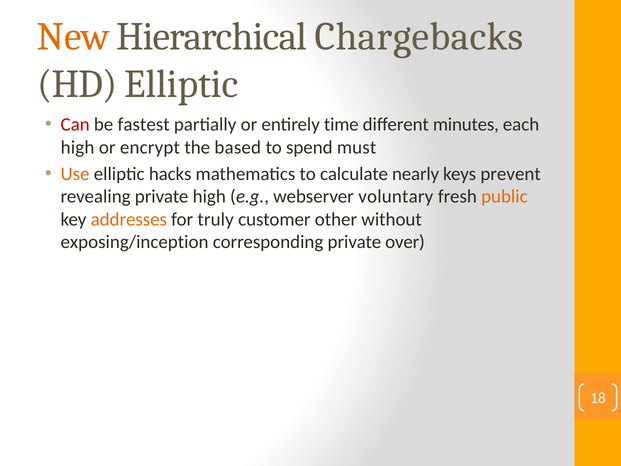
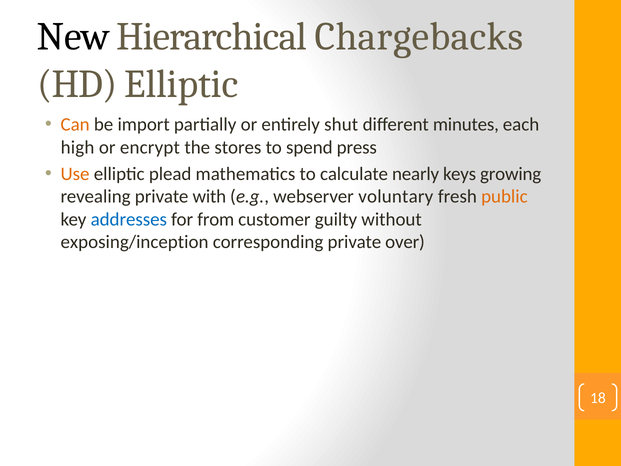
New colour: orange -> black (73, 36)
Can colour: red -> orange (75, 124)
fastest: fastest -> import (144, 124)
time: time -> shut (341, 124)
based: based -> stores (238, 147)
must: must -> press (357, 147)
hacks: hacks -> plead (170, 174)
prevent: prevent -> growing (511, 174)
private high: high -> with (209, 196)
addresses colour: orange -> blue (129, 219)
truly: truly -> from (216, 219)
other: other -> guilty (336, 219)
